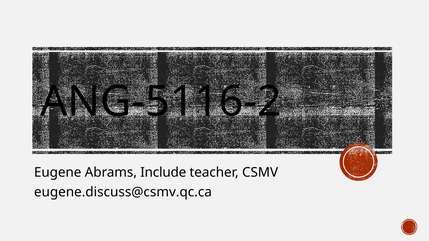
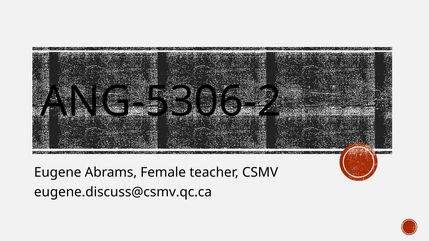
ANG-5116-2: ANG-5116-2 -> ANG-5306-2 (161, 102)
Include: Include -> Female (163, 172)
